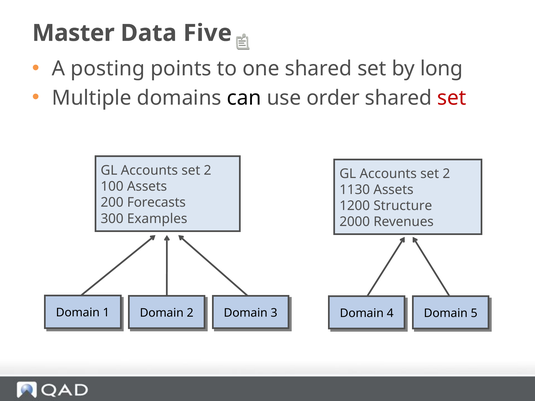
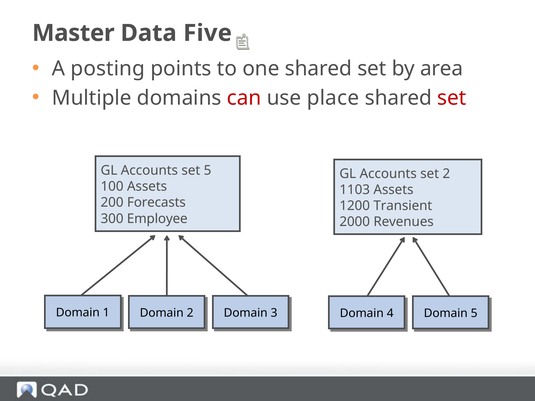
long: long -> area (442, 69)
can colour: black -> red (244, 98)
order: order -> place (333, 98)
2: 2 -> 5 (208, 171)
1130: 1130 -> 1103 (355, 190)
Structure: Structure -> Transient (403, 206)
Examples: Examples -> Employee (157, 219)
